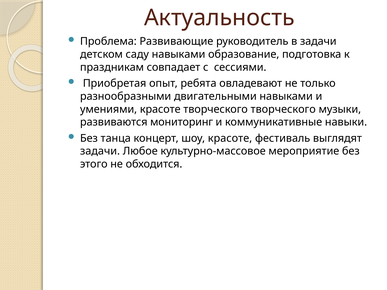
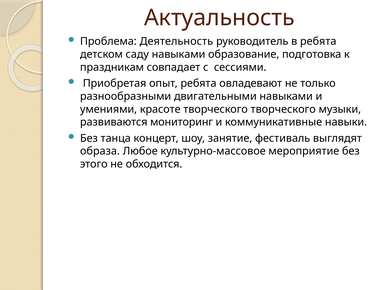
Развивающие: Развивающие -> Деятельность (176, 41)
в задачи: задачи -> ребята (318, 41)
шоу красоте: красоте -> занятие (230, 138)
задачи: задачи -> образа (100, 151)
